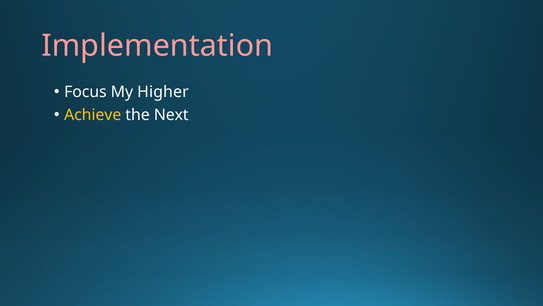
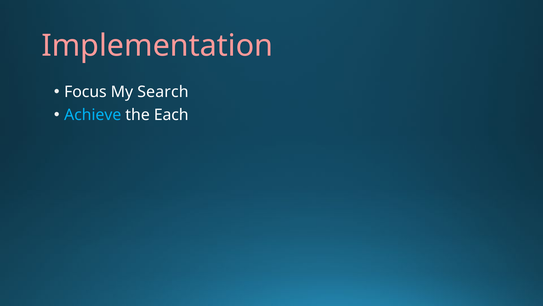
Higher: Higher -> Search (163, 92)
Achieve colour: yellow -> light blue (93, 115)
Next: Next -> Each (171, 115)
